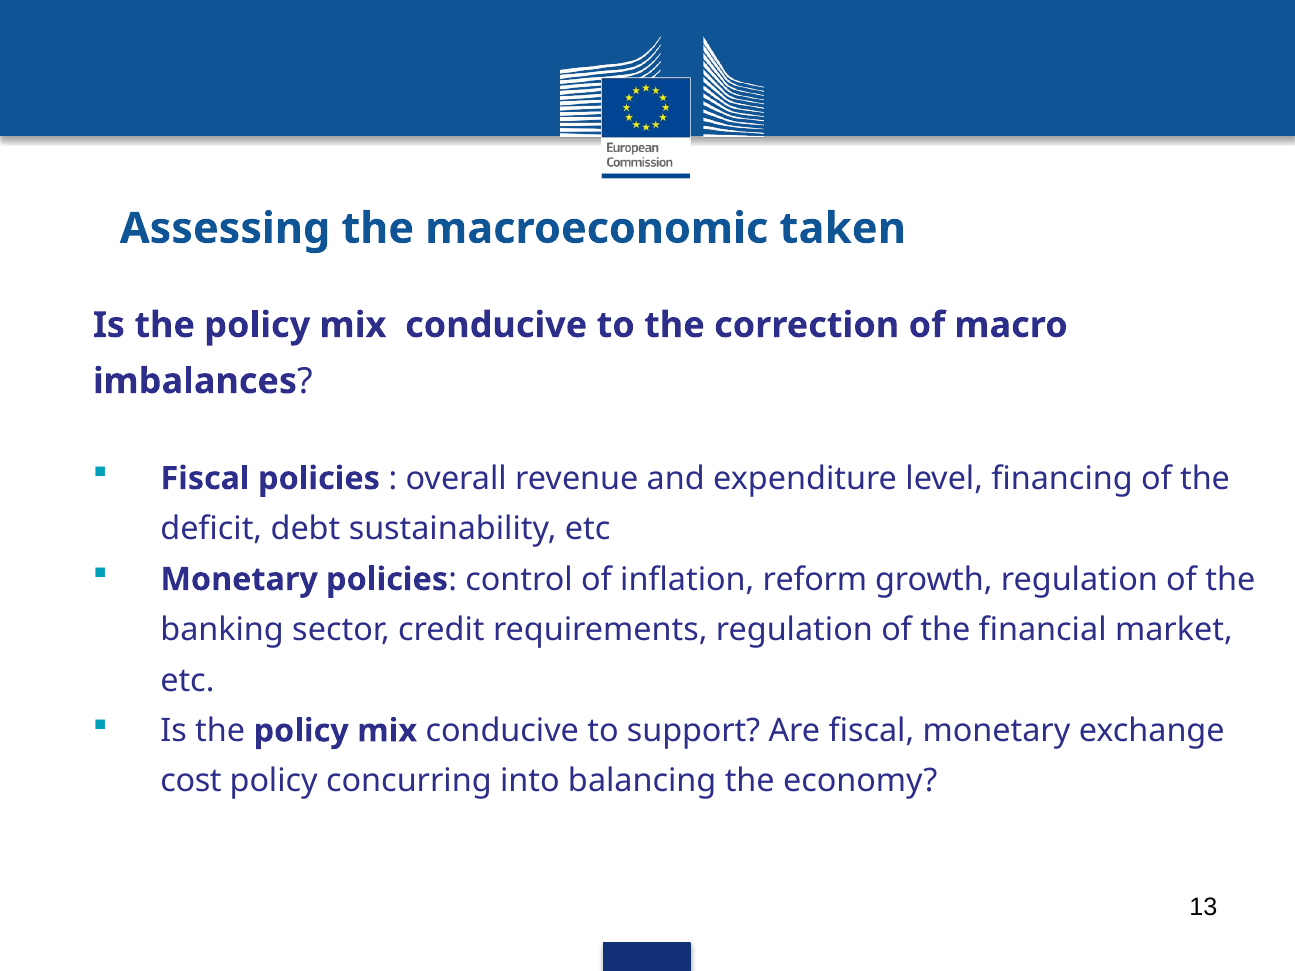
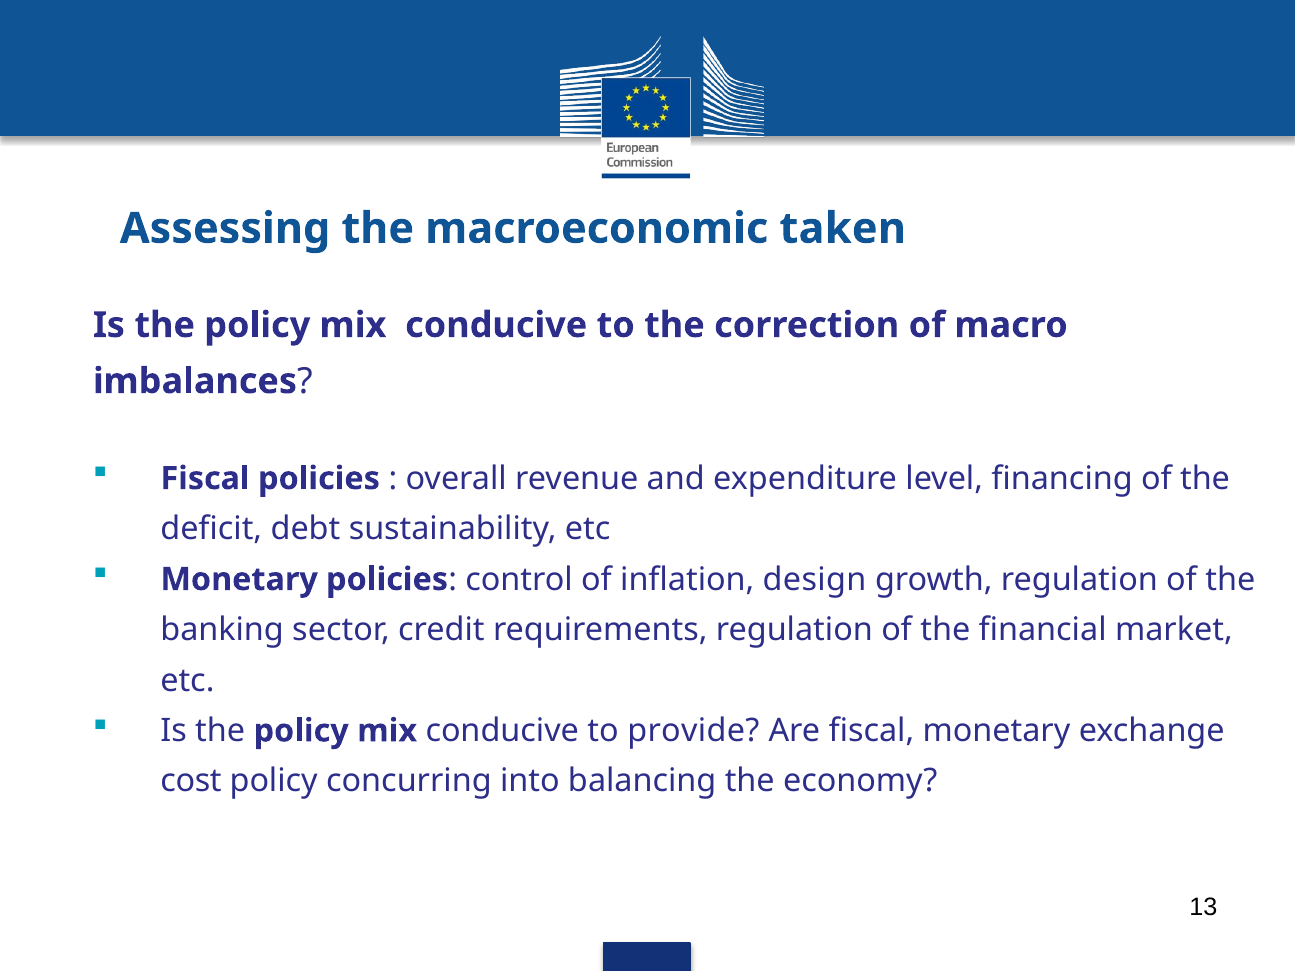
reform: reform -> design (815, 580)
support: support -> provide (693, 731)
